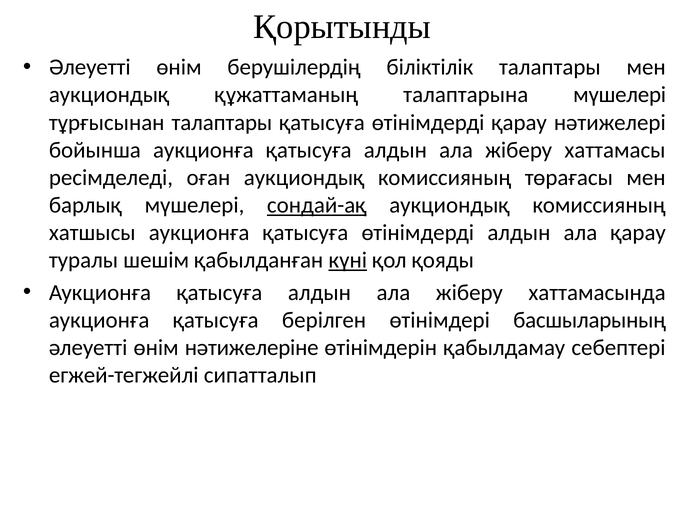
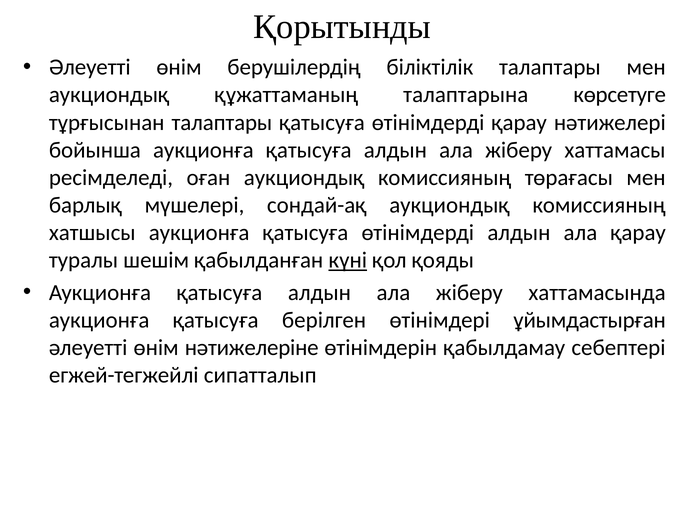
талаптарына мүшелері: мүшелері -> көрсетуге (620, 95)
сондай-ақ underline: present -> none (317, 205)
басшыларының: басшыларының -> ұйымдастырған (590, 320)
